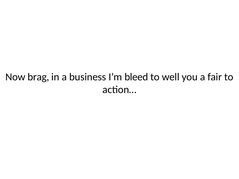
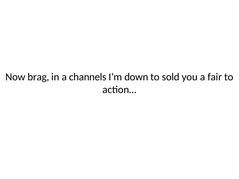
business: business -> channels (88, 77)
bleed: bleed -> down (136, 77)
well: well -> sold (171, 77)
